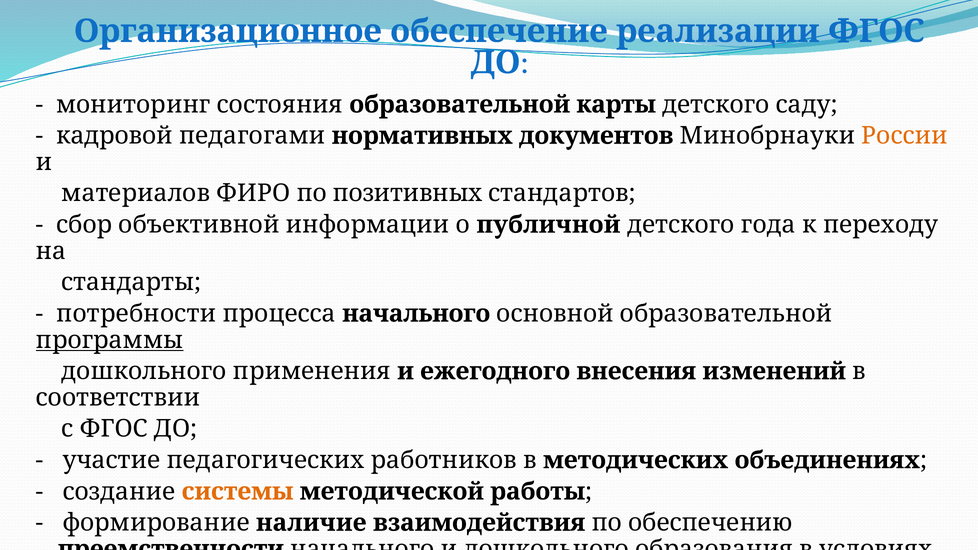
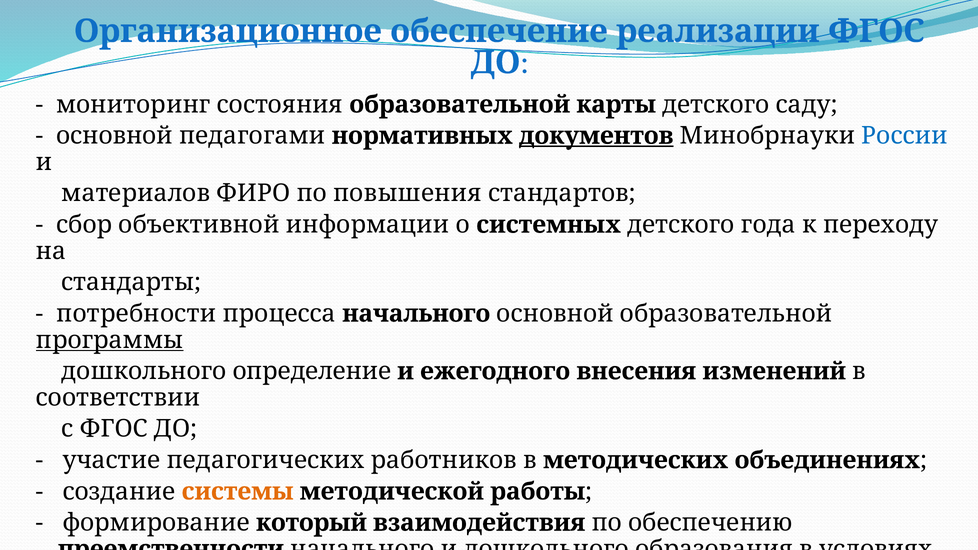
кадровой: кадровой -> основной (115, 136)
документов underline: none -> present (596, 136)
России colour: orange -> blue (905, 136)
позитивных: позитивных -> повышения (407, 193)
публичной: публичной -> системных (549, 225)
применения: применения -> определение (312, 371)
наличие: наличие -> который (311, 523)
